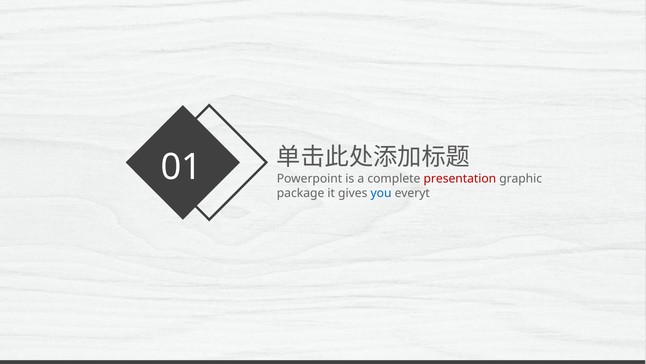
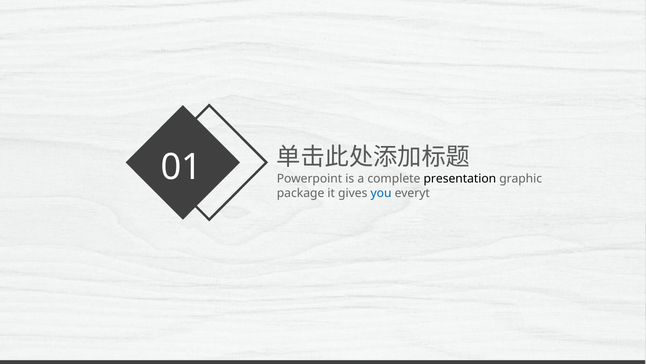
presentation colour: red -> black (460, 179)
